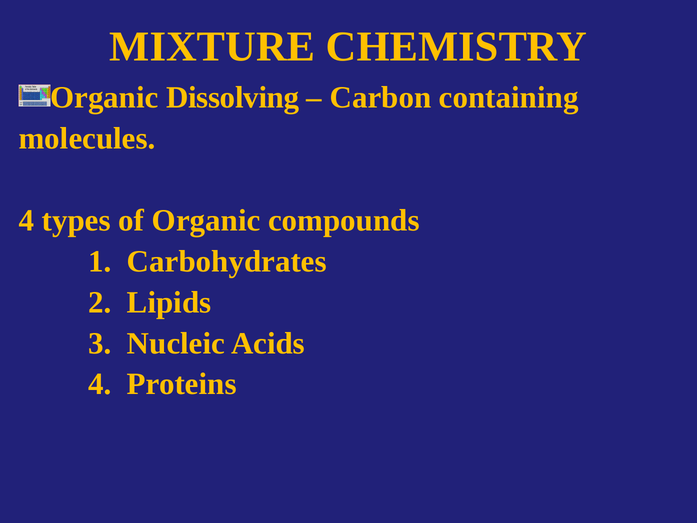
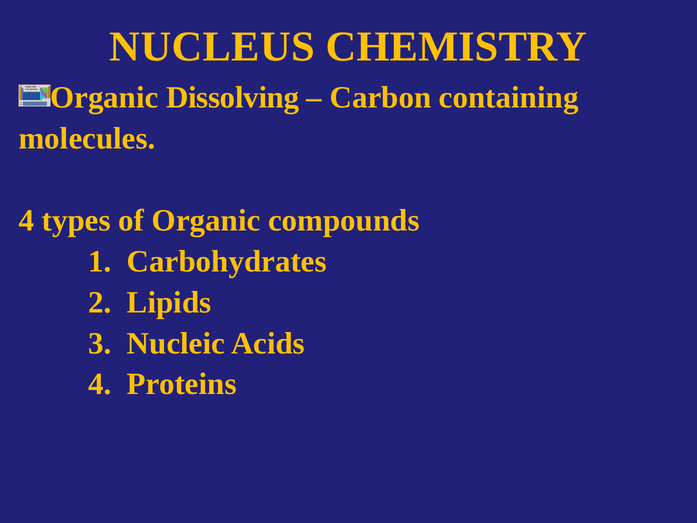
MIXTURE: MIXTURE -> NUCLEUS (212, 47)
